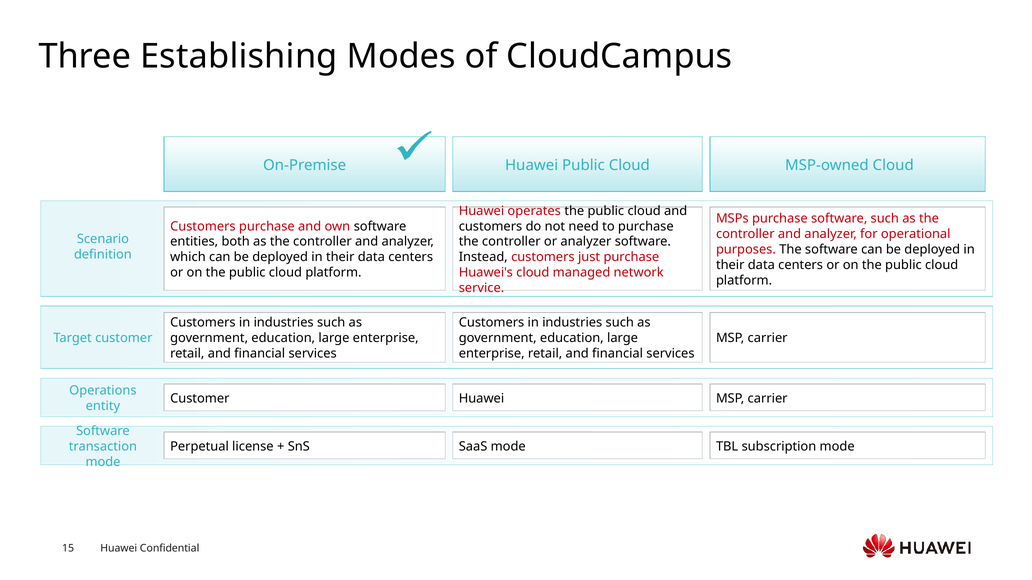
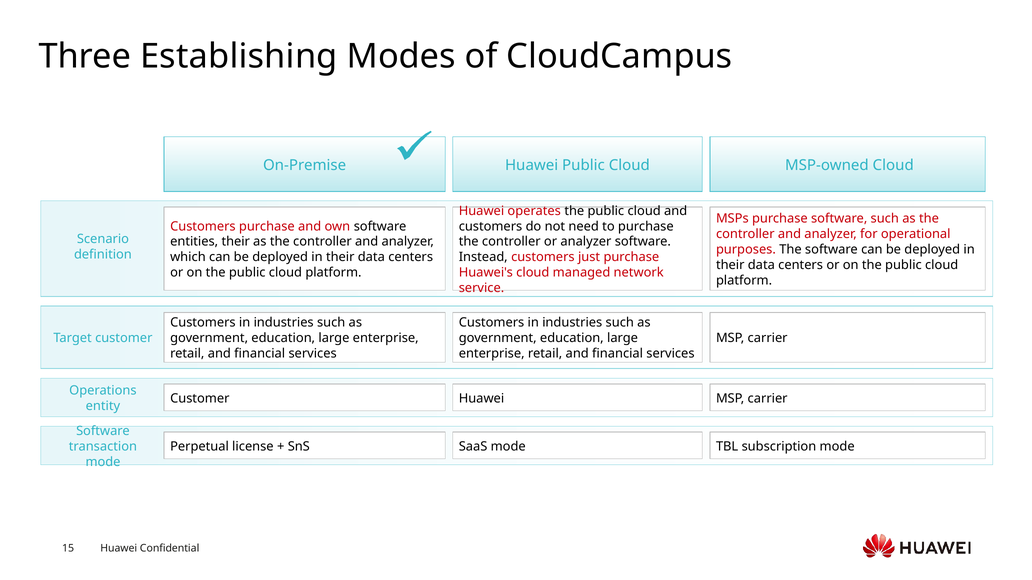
entities both: both -> their (236, 242)
